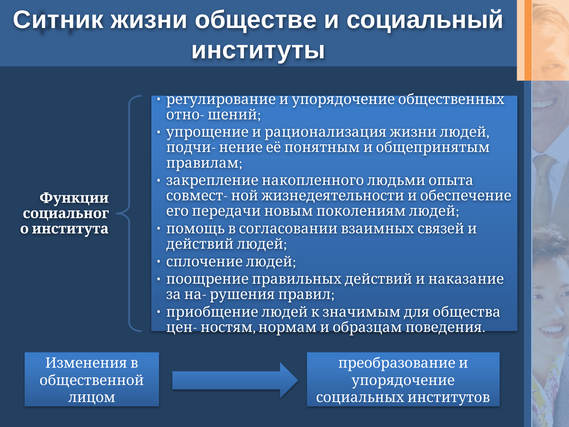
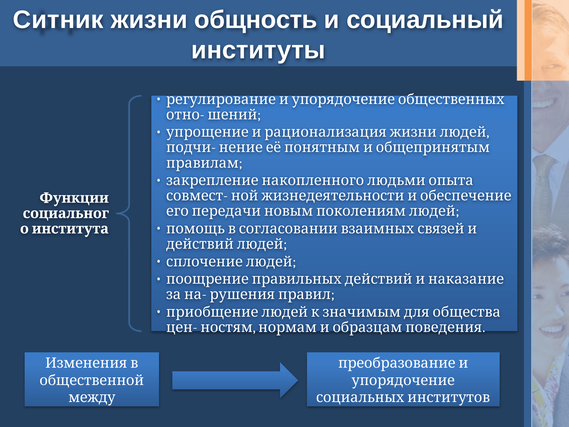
обществе: обществе -> общность (256, 20)
лицом: лицом -> между (92, 397)
